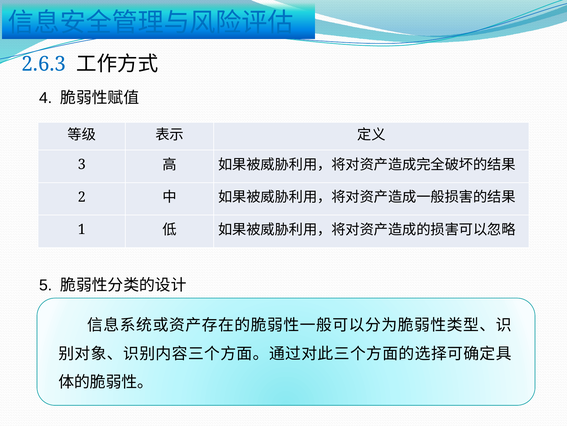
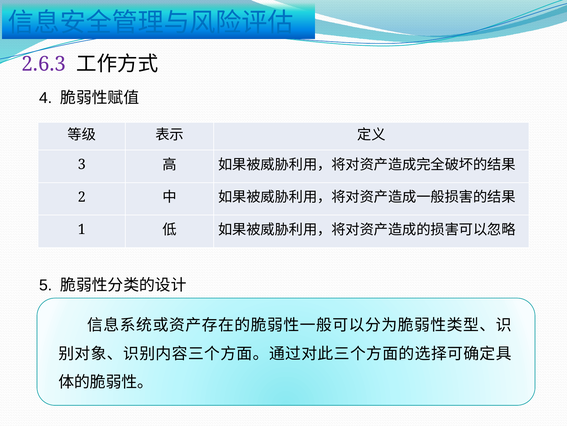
2.6.3 colour: blue -> purple (44, 64)
